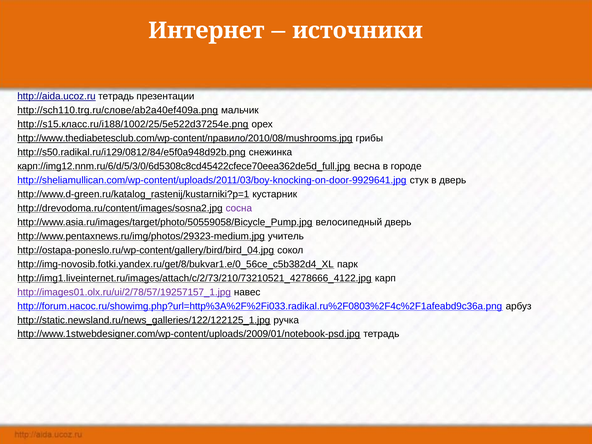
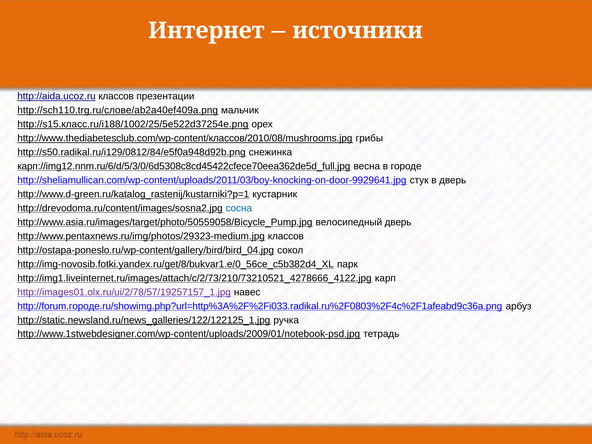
http://aida.ucoz.ru тетрадь: тетрадь -> классов (116, 96)
http://www.thediabetesclub.com/wp-content/правило/2010/08/mushrooms.jpg: http://www.thediabetesclub.com/wp-content/правило/2010/08/mushrooms.jpg -> http://www.thediabetesclub.com/wp-content/классов/2010/08/mushrooms.jpg (185, 138)
сосна colour: purple -> blue (239, 208)
http://www.pentaxnews.ru/img/photos/29323-medium.jpg учитель: учитель -> классов (286, 236)
http://forum.насос.ru/showimg.php?url=http%3A%2F%2Fi033.radikal.ru%2F0803%2F4c%2F1afeabd9c36a.png: http://forum.насос.ru/showimg.php?url=http%3A%2F%2Fi033.radikal.ru%2F0803%2F4c%2F1afeabd9c36a.png -> http://forum.городе.ru/showimg.php?url=http%3A%2F%2Fi033.radikal.ru%2F0803%2F4c%2F1afeabd9c36a.png (260, 306)
